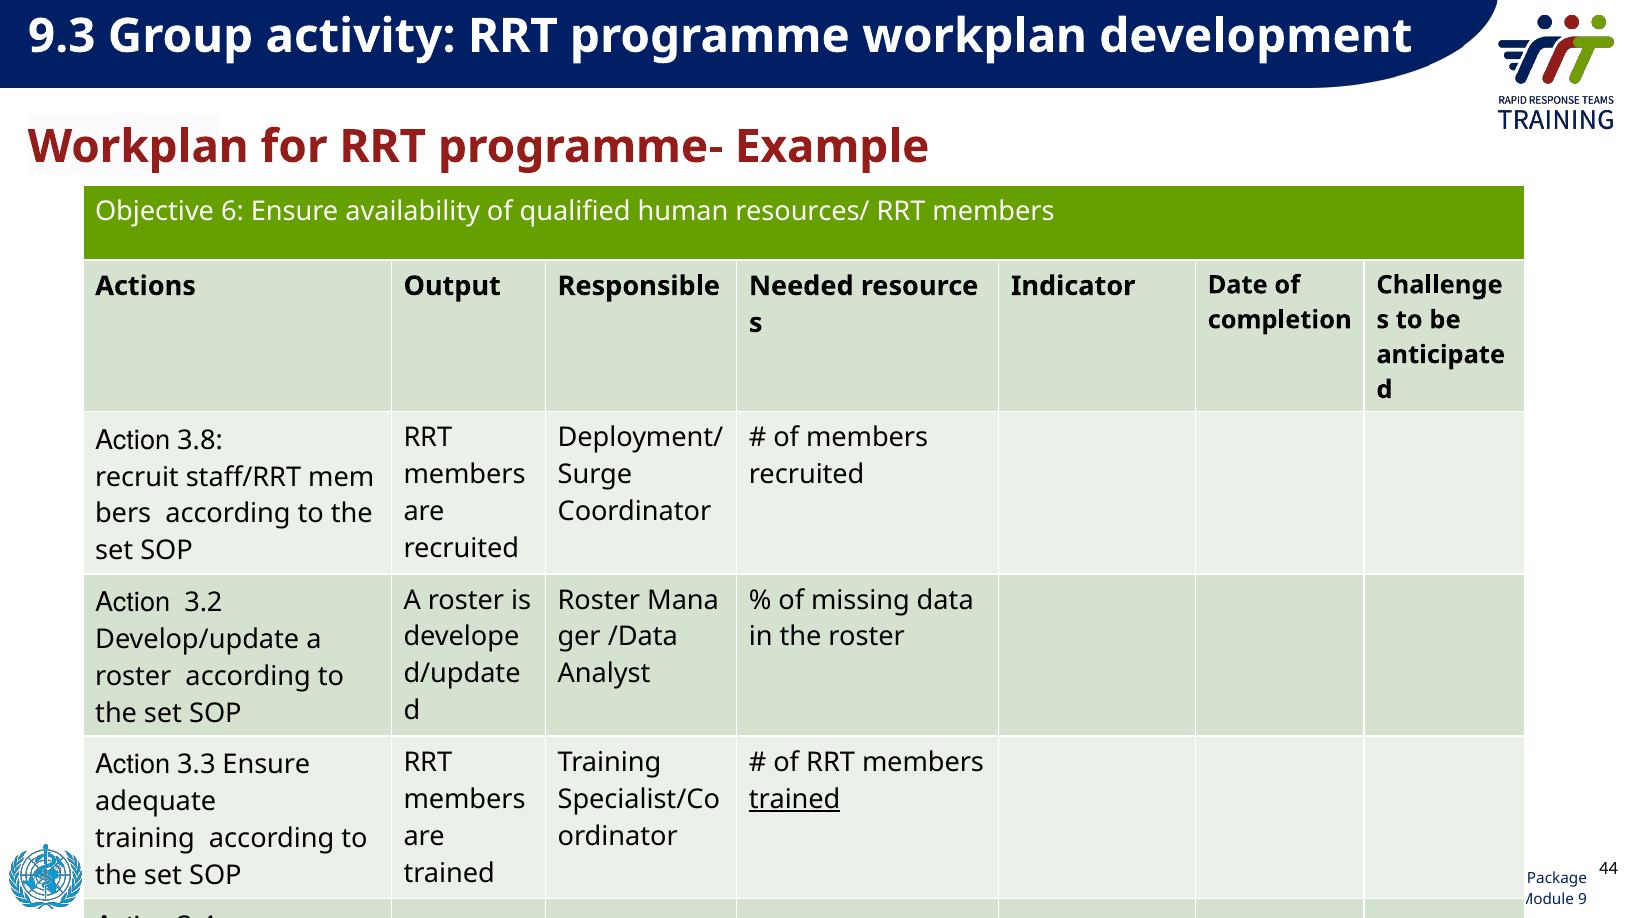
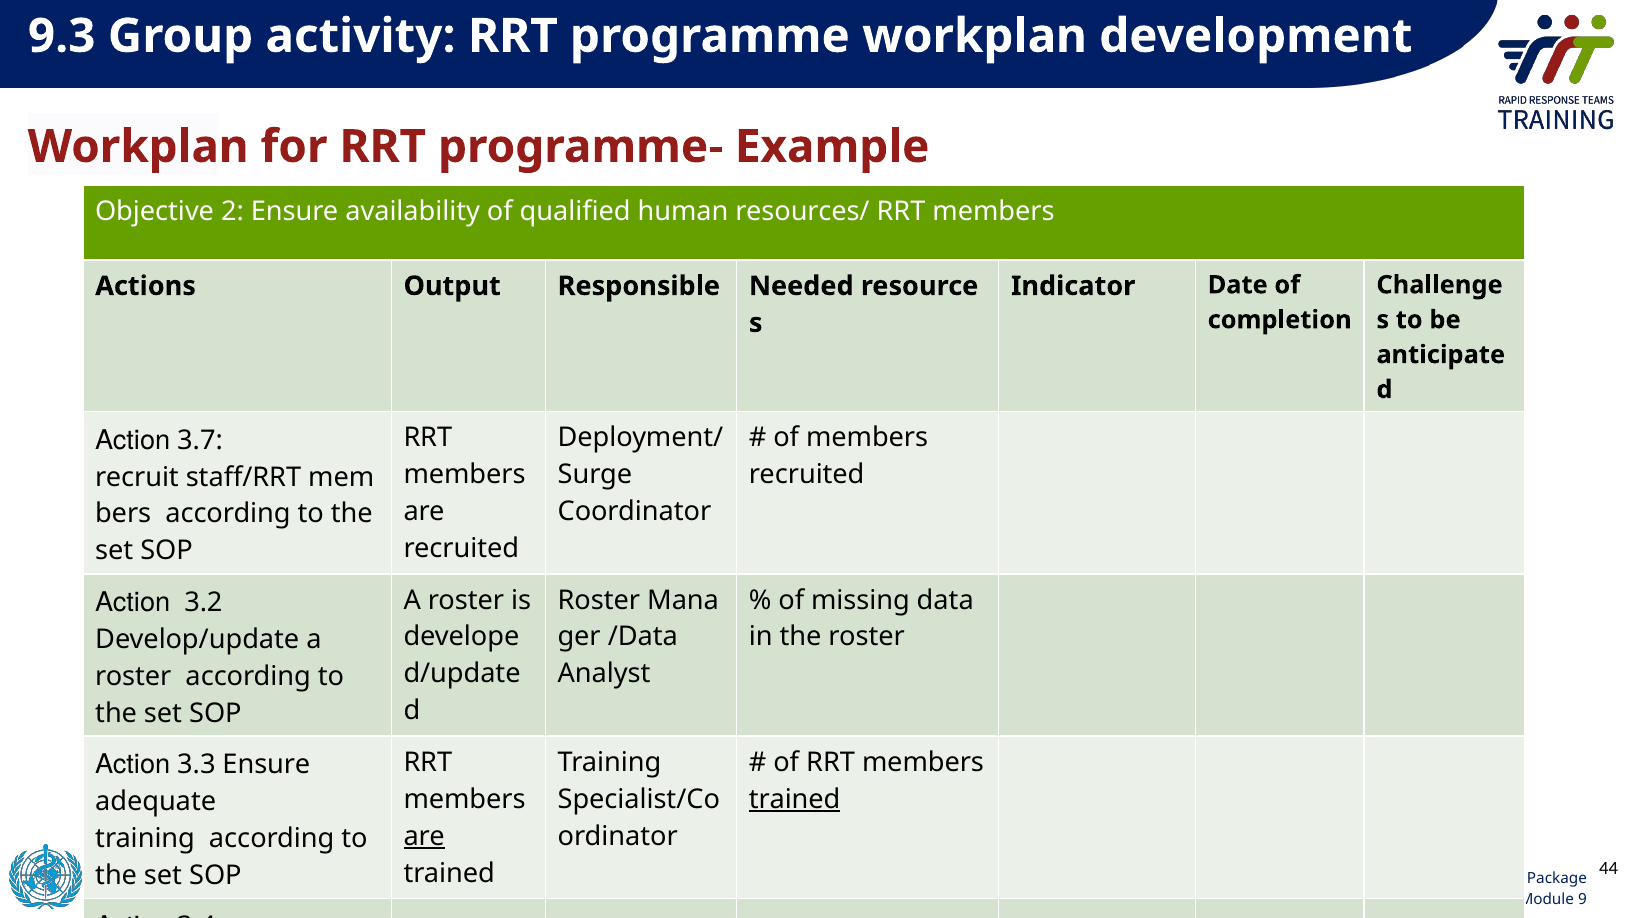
6: 6 -> 2 (233, 211)
3.8: 3.8 -> 3.7 (200, 440)
are underline: none -> present (424, 836)
